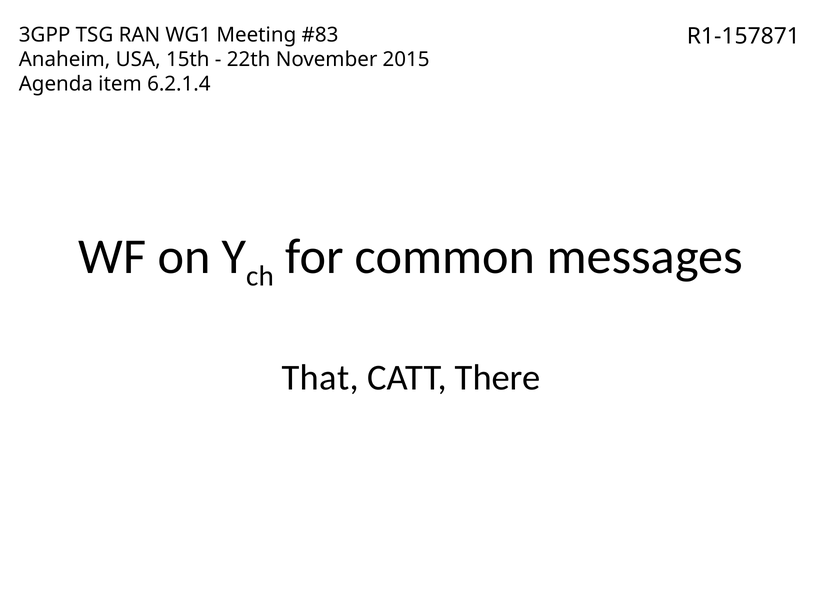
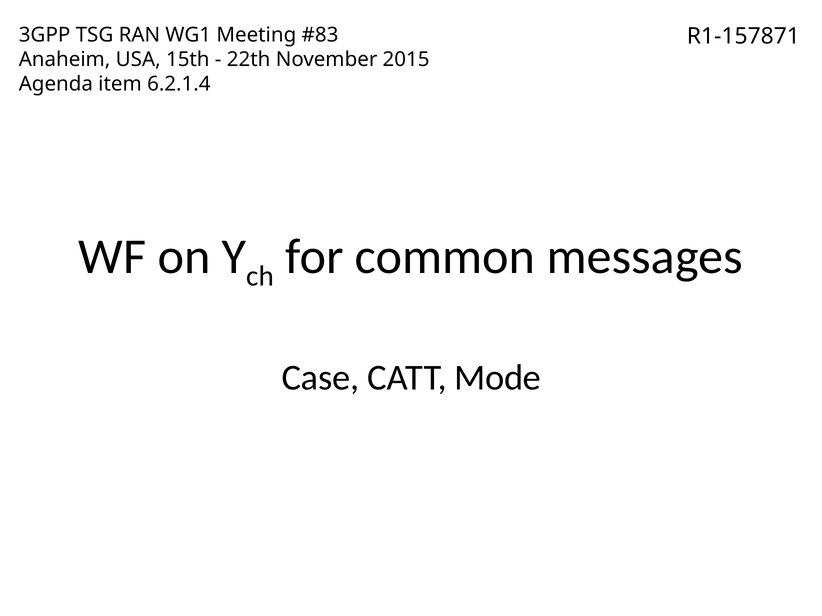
That: That -> Case (320, 378)
There: There -> Mode (498, 378)
